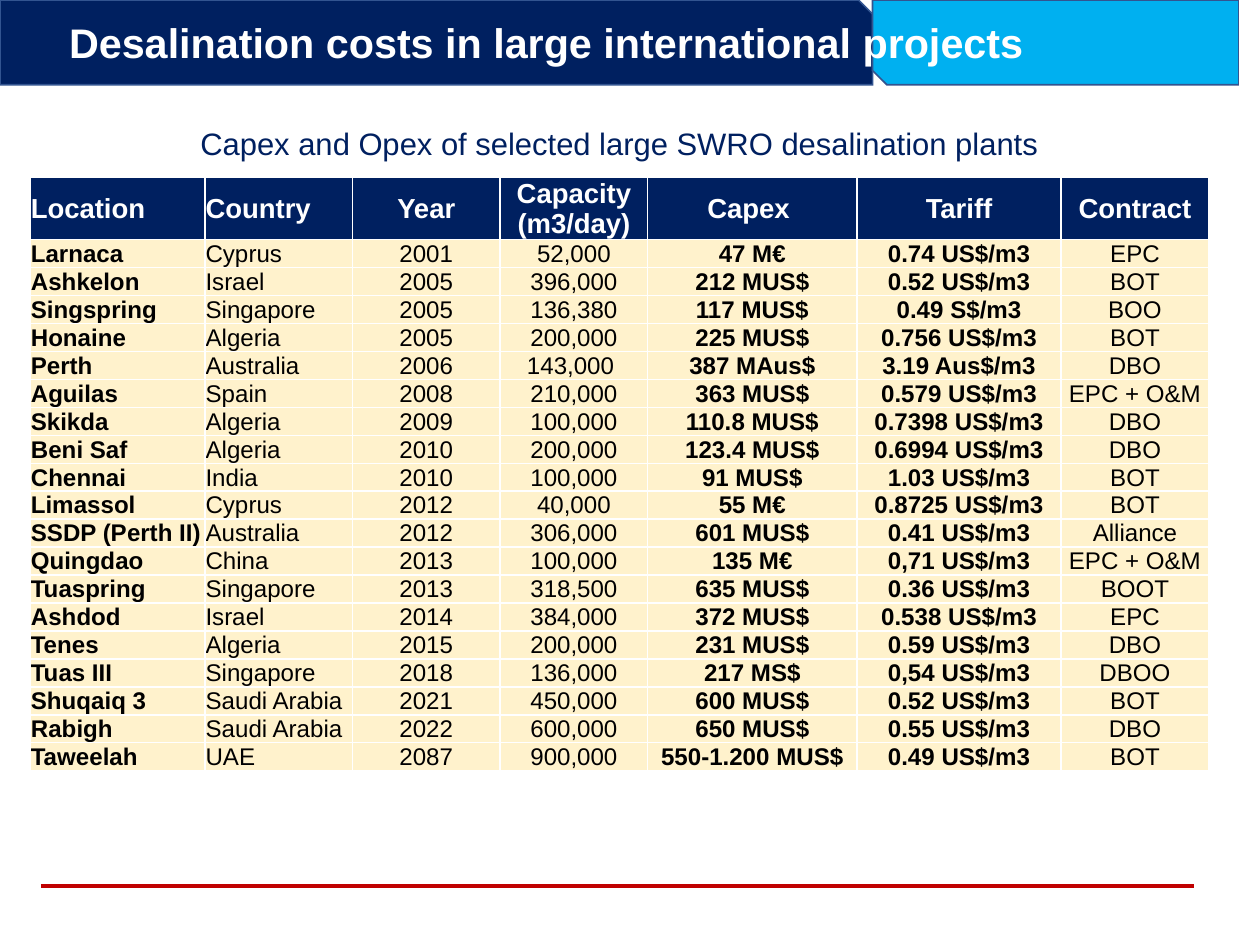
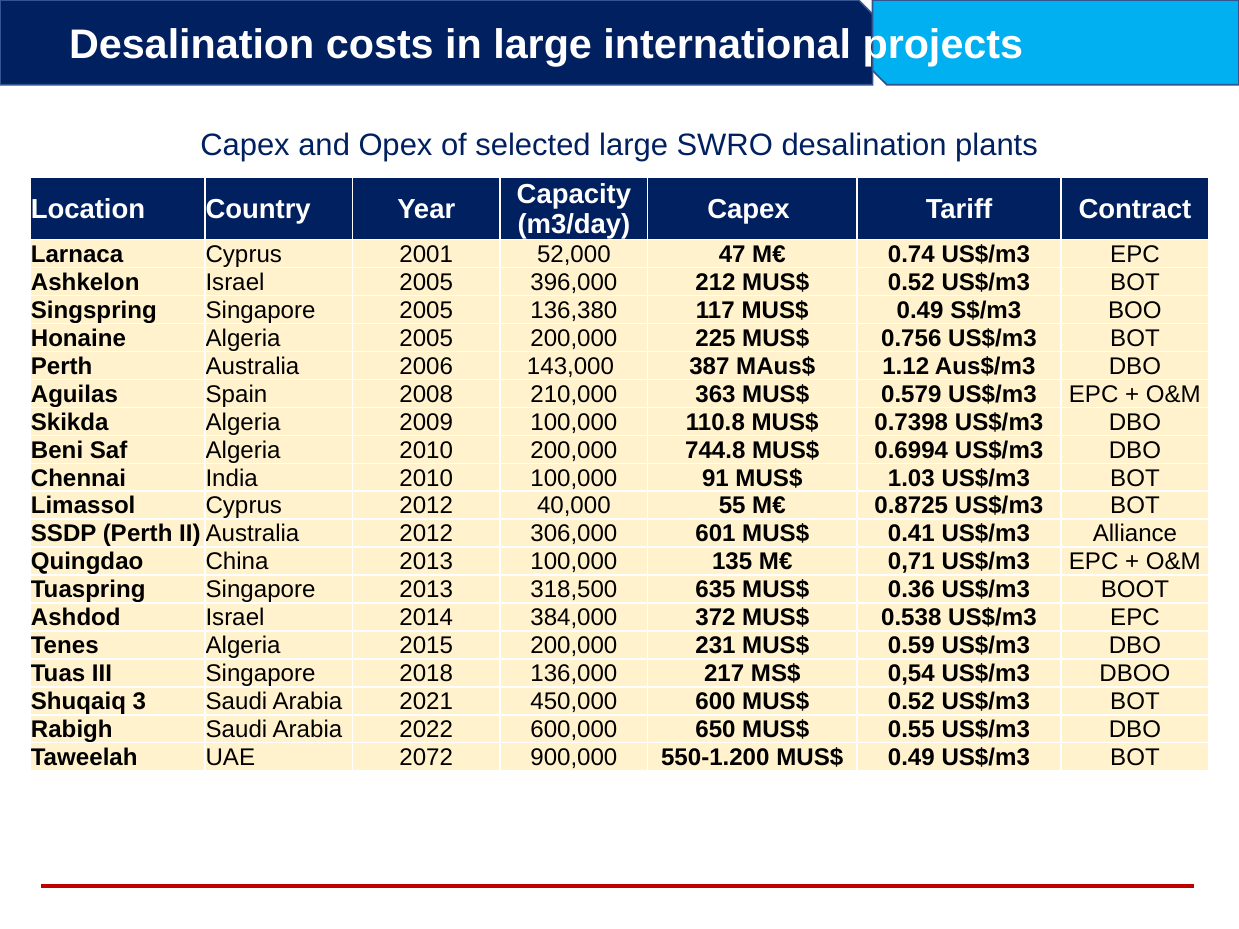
3.19: 3.19 -> 1.12 (906, 366)
123.4: 123.4 -> 744.8 (715, 450)
2087: 2087 -> 2072 (426, 758)
